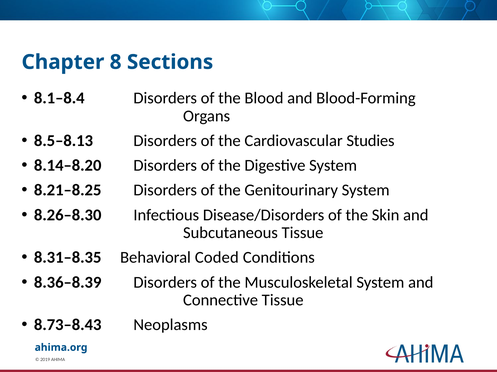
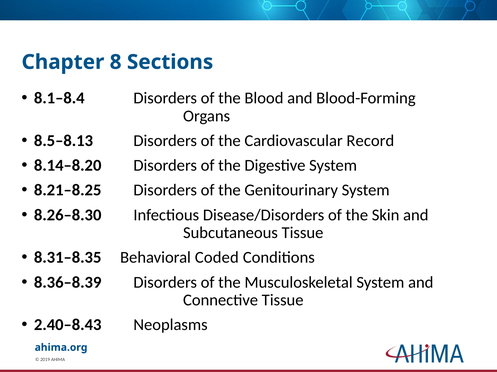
Studies: Studies -> Record (370, 141)
8.73–8.43: 8.73–8.43 -> 2.40–8.43 (68, 326)
